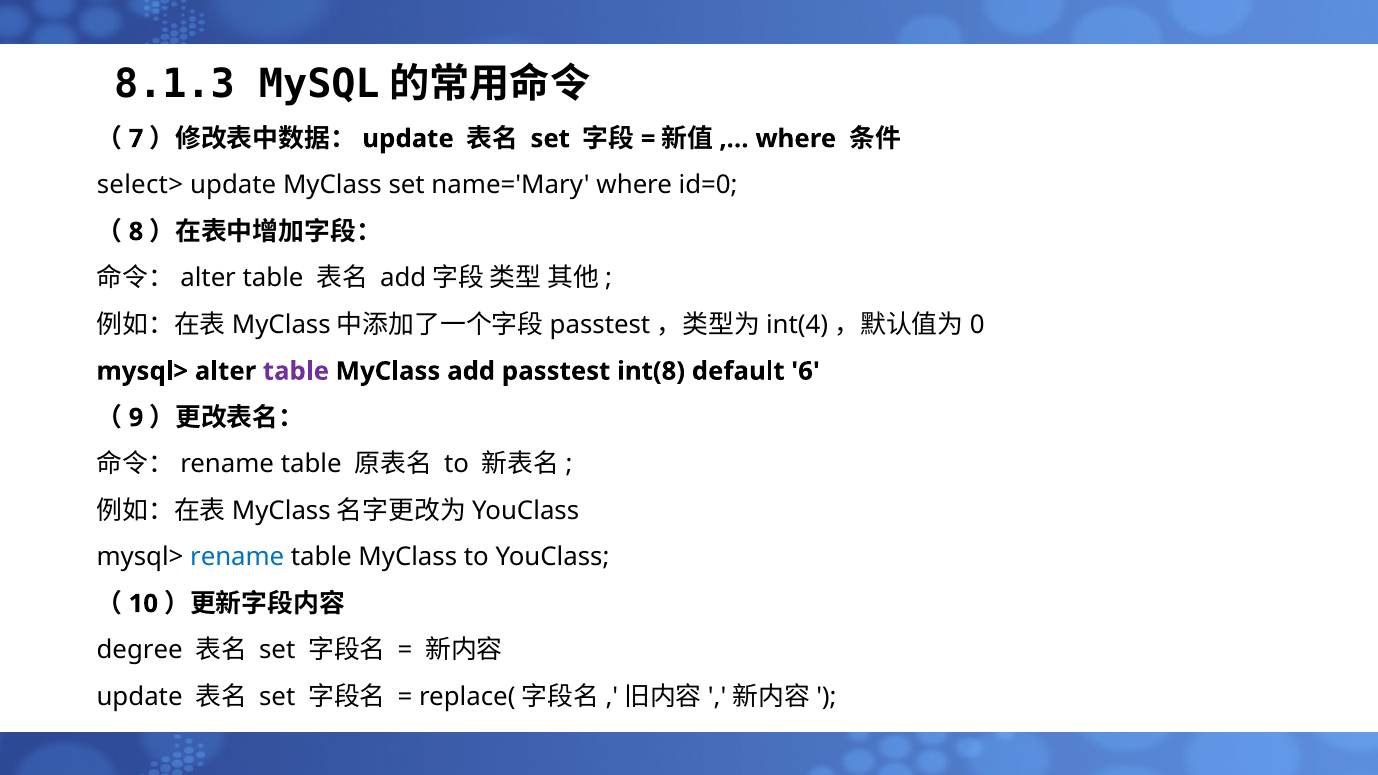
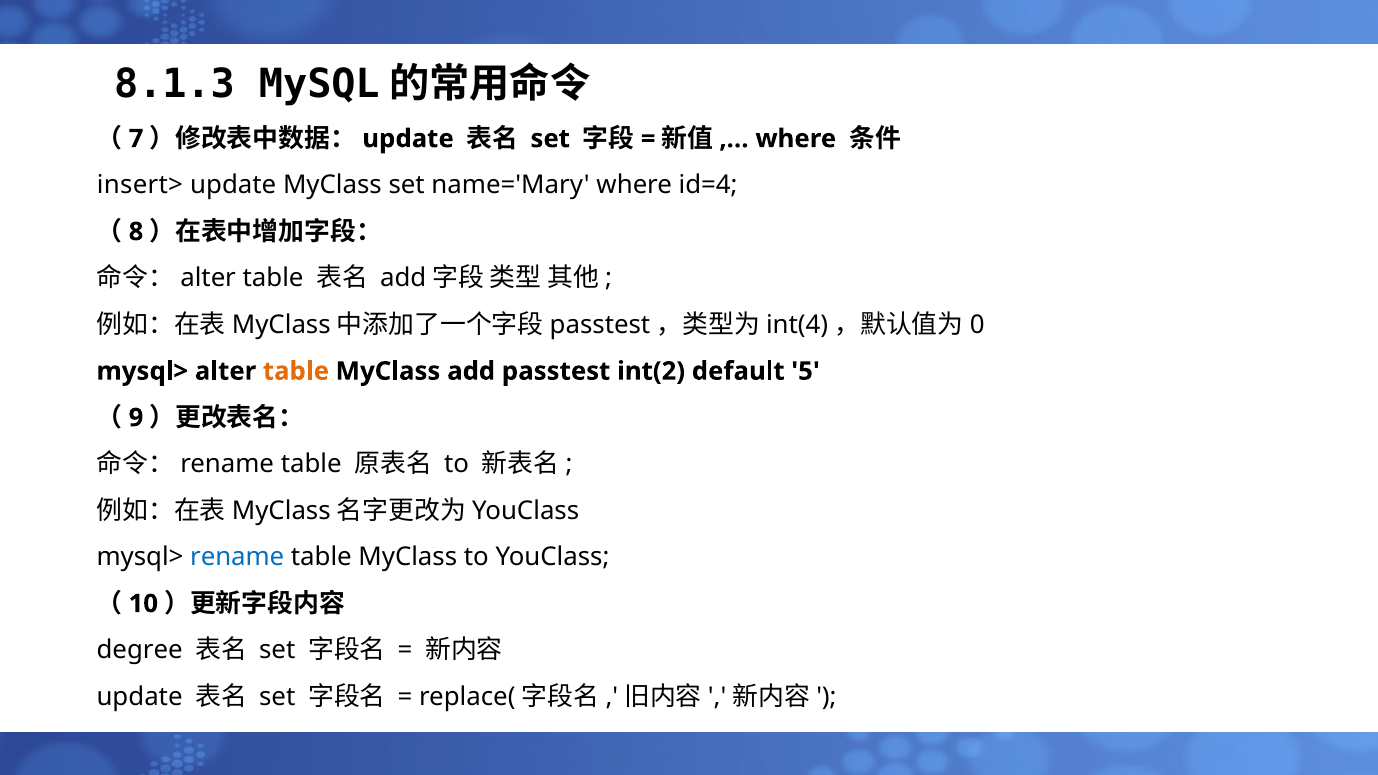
select>: select> -> insert> (140, 185)
id=0: id=0 -> id=4 (708, 185)
table colour: purple -> orange (296, 371)
int(8: int(8 -> int(2 (651, 371)
6: 6 -> 5 (806, 371)
